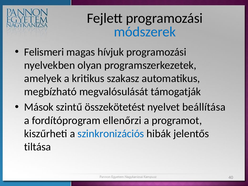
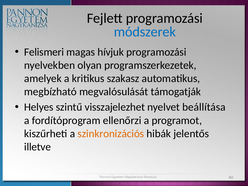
Mások: Mások -> Helyes (39, 107)
összekötetést: összekötetést -> visszajelezhet (115, 107)
szinkronizációs colour: blue -> orange (111, 134)
tiltása: tiltása -> illetve (38, 147)
